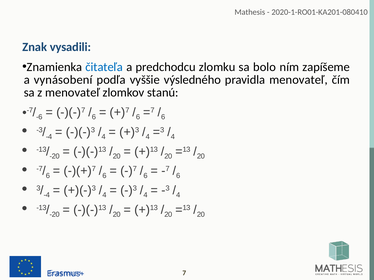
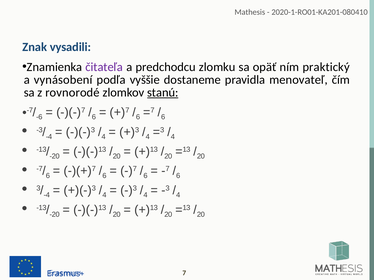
čitateľa colour: blue -> purple (104, 67)
bolo: bolo -> opäť (265, 67)
zapíšeme: zapíšeme -> praktický (326, 67)
výsledného: výsledného -> dostaneme (192, 80)
z menovateľ: menovateľ -> rovnorodé (72, 93)
stanú underline: none -> present (163, 93)
